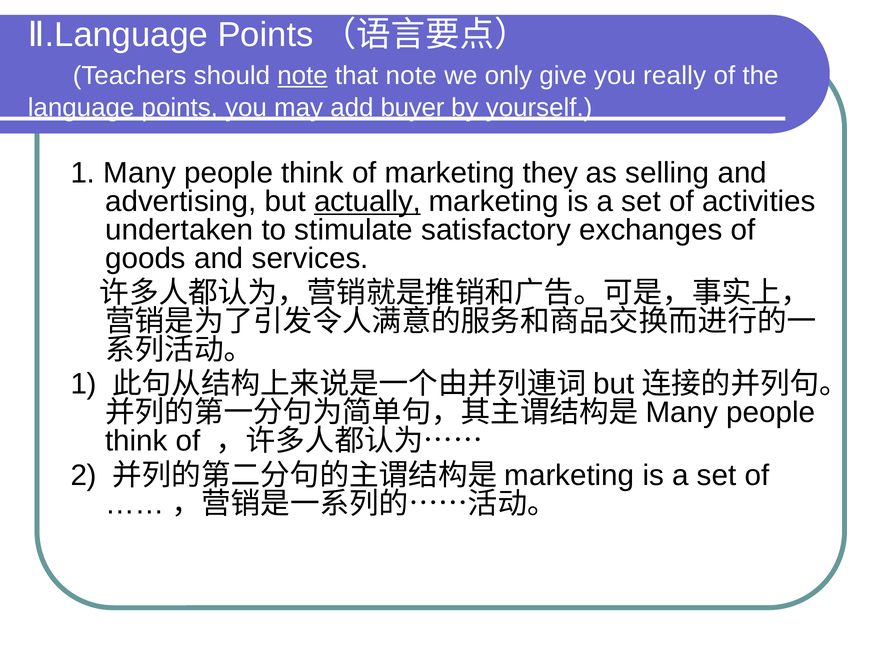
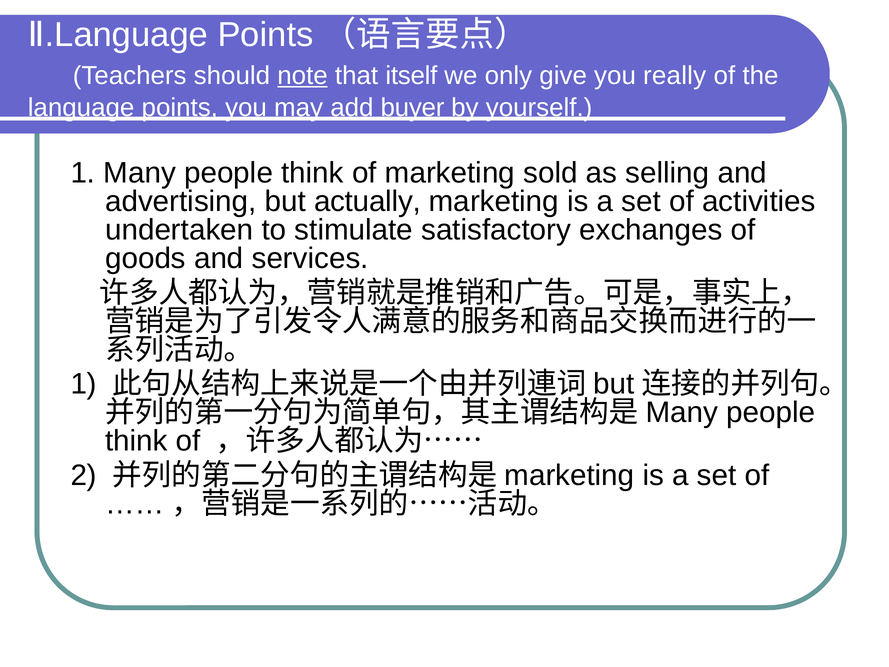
that note: note -> itself (411, 76)
they: they -> sold (550, 173)
actually underline: present -> none (368, 201)
